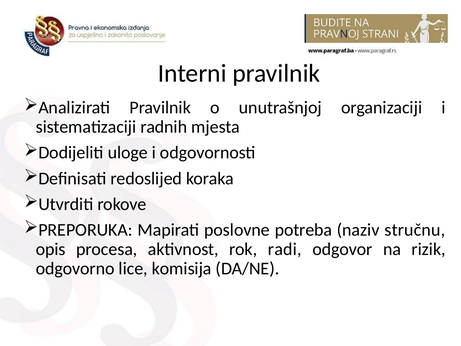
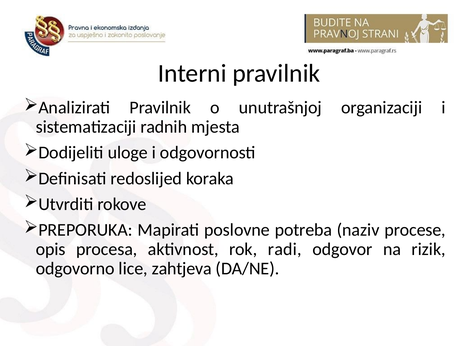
stručnu: stručnu -> procese (415, 230)
komisija: komisija -> zahtjeva (182, 268)
